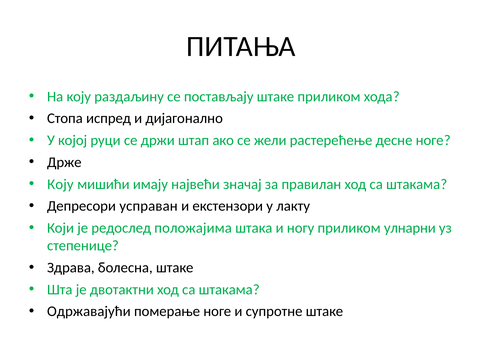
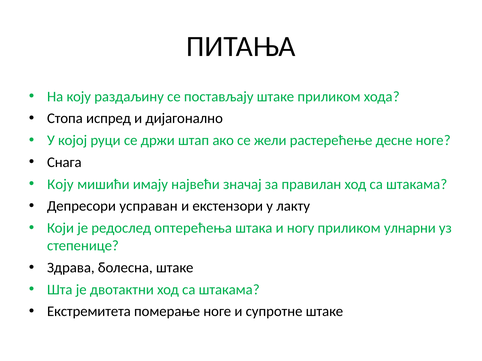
Држе: Држе -> Снага (64, 162)
положајима: положајима -> оптерећења (193, 228)
Одржавајући: Одржавајући -> Екстремитета (89, 312)
